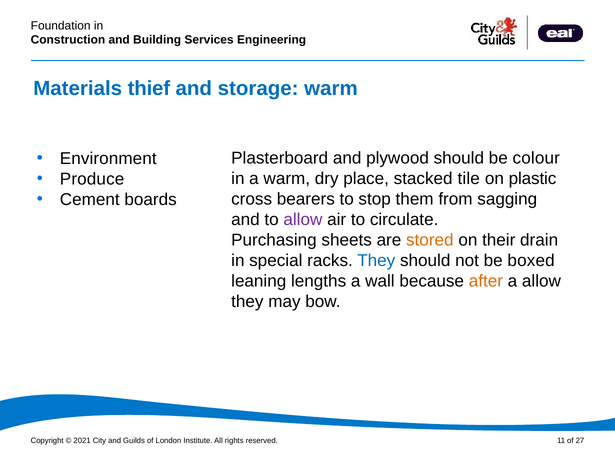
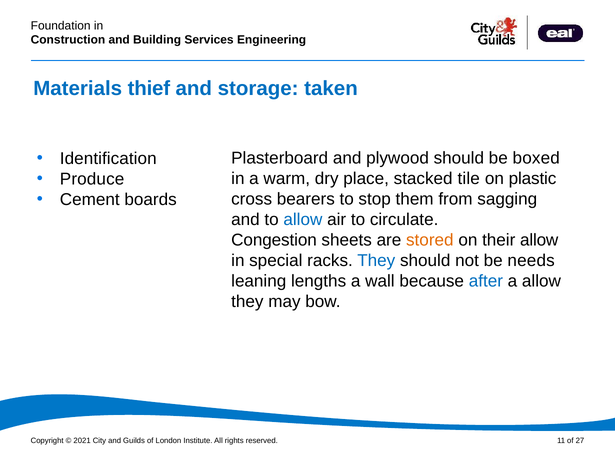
storage warm: warm -> taken (331, 88)
Environment: Environment -> Identification (108, 159)
colour: colour -> boxed (536, 158)
allow colour: purple -> blue (303, 220)
Purchasing: Purchasing -> Congestion (274, 240)
their drain: drain -> allow (539, 240)
boxed: boxed -> needs (531, 261)
after colour: orange -> blue (486, 281)
